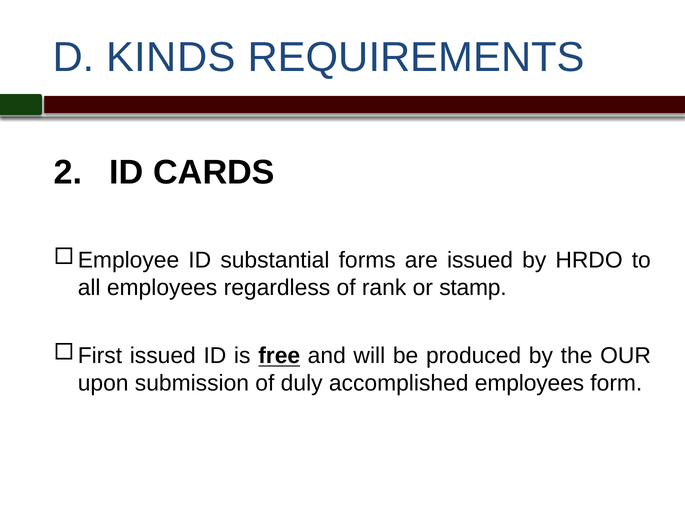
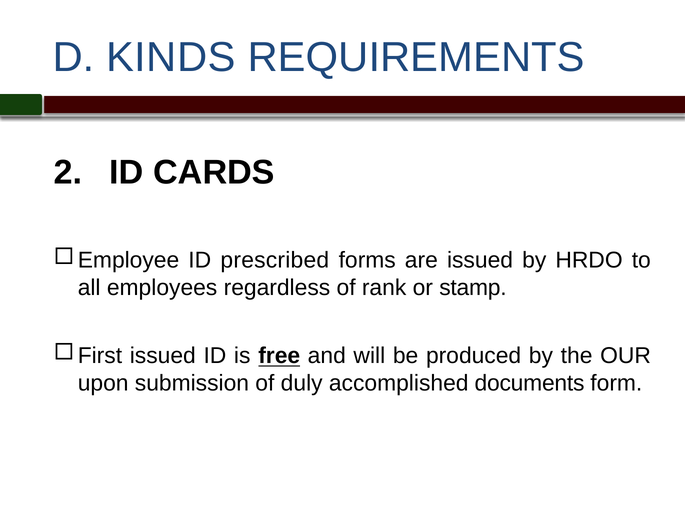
substantial: substantial -> prescribed (275, 260)
accomplished employees: employees -> documents (530, 383)
